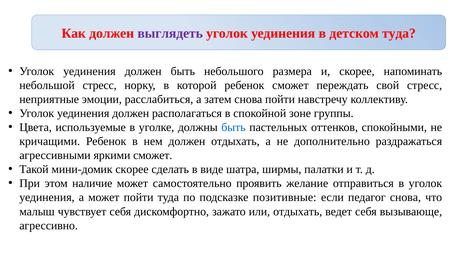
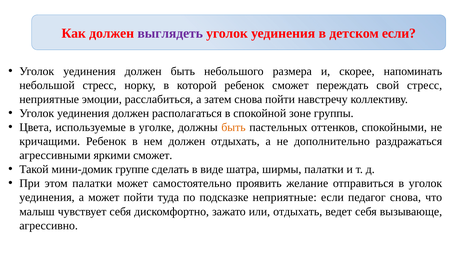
детском туда: туда -> если (399, 33)
быть colour: blue -> orange (234, 127)
мини-домик скорее: скорее -> группе (132, 170)
этом наличие: наличие -> палатки (92, 184)
подсказке позитивные: позитивные -> неприятные (285, 198)
